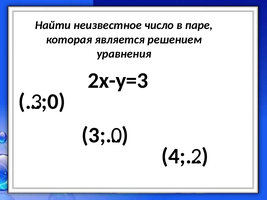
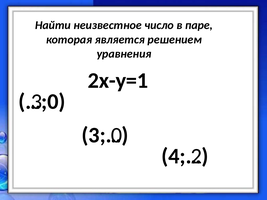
2x-y=3: 2x-y=3 -> 2x-y=1 (118, 81)
